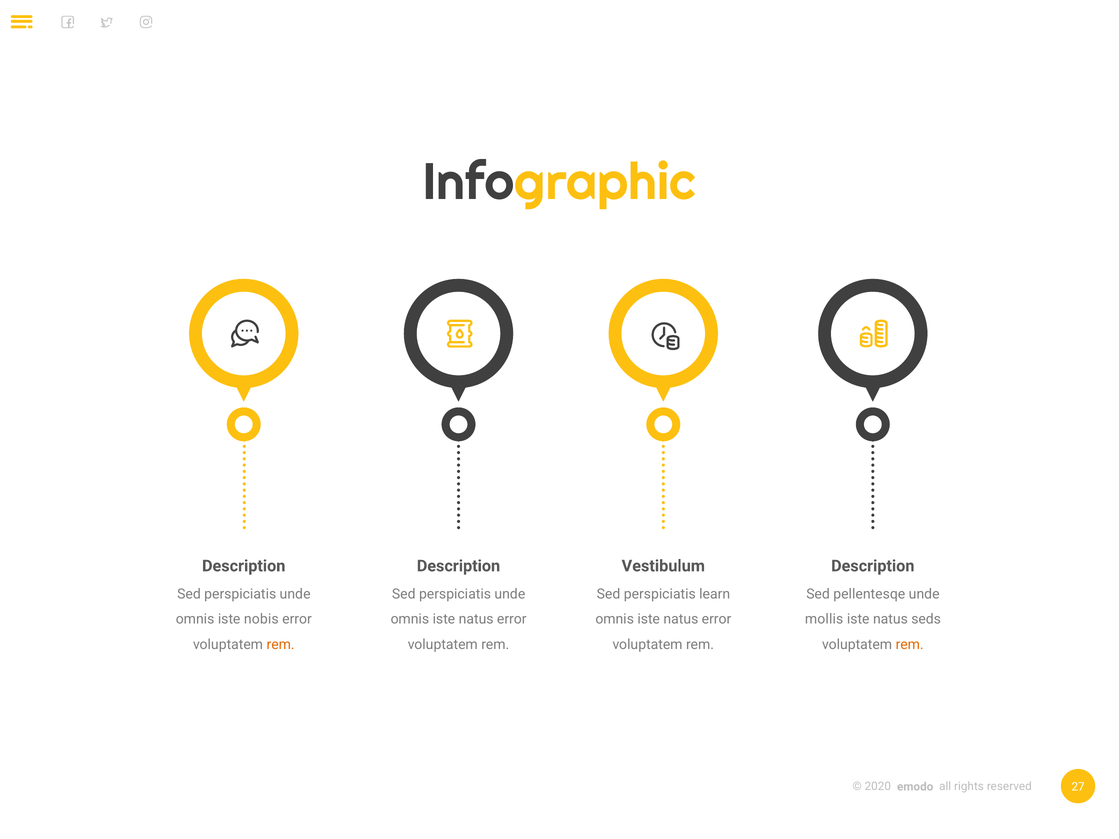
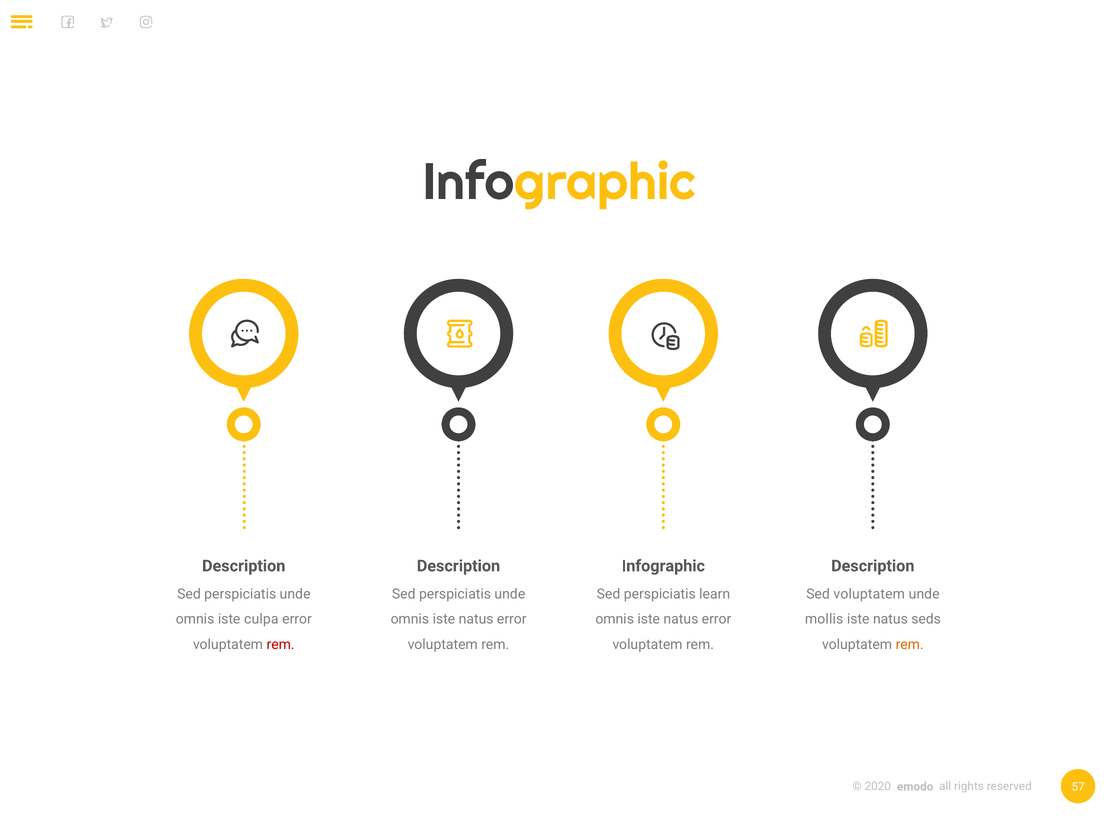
Vestibulum: Vestibulum -> Infographic (663, 566)
Sed pellentesqe: pellentesqe -> voluptatem (869, 594)
nobis: nobis -> culpa (261, 619)
rem colour: orange -> red (281, 645)
27: 27 -> 57 (1078, 787)
